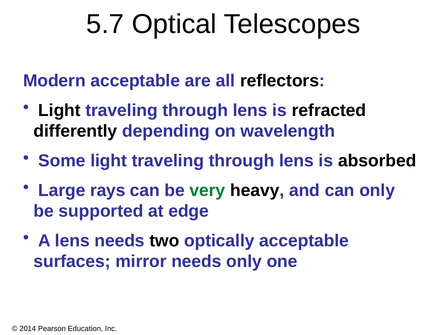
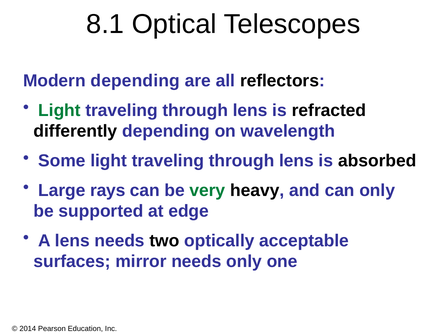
5.7: 5.7 -> 8.1 (105, 24)
Modern acceptable: acceptable -> depending (135, 81)
Light colour: black -> green (60, 110)
